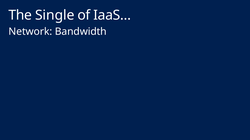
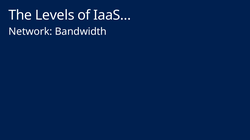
Single: Single -> Levels (55, 15)
